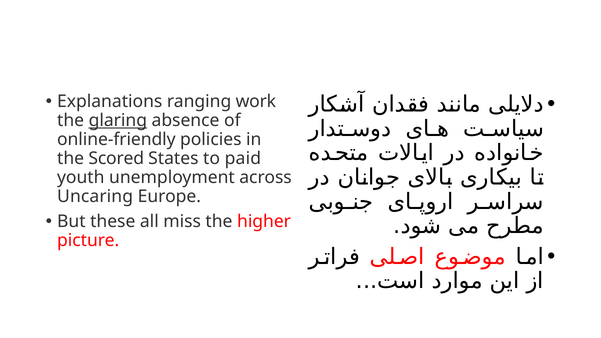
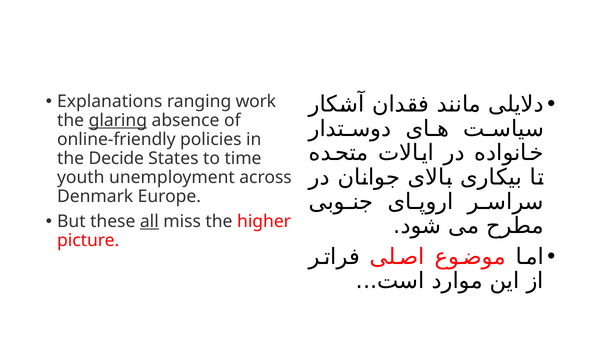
Scored: Scored -> Decide (116, 158)
paid: paid -> time (243, 158)
Uncaring: Uncaring -> Denmark (95, 196)
all underline: none -> present (149, 221)
